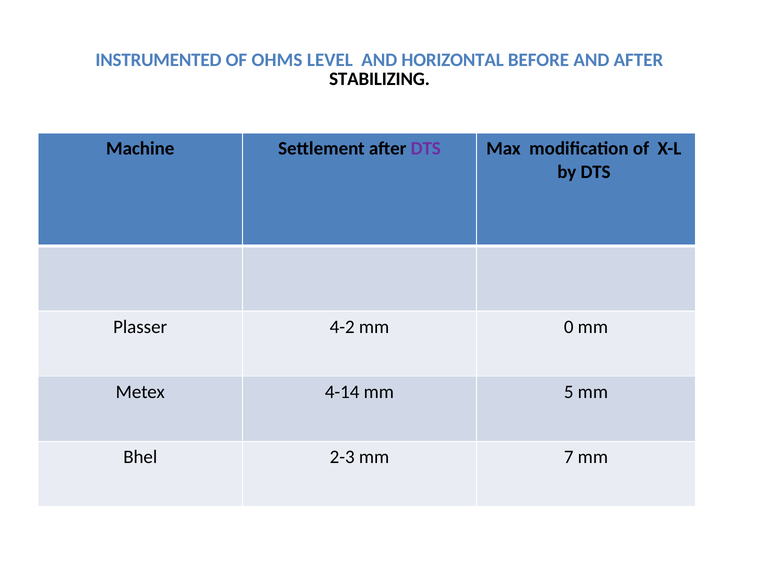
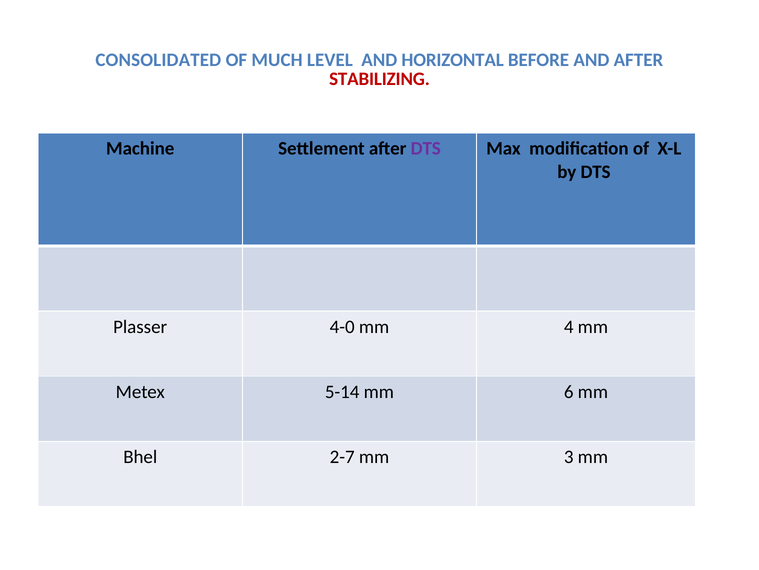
INSTRUMENTED: INSTRUMENTED -> CONSOLIDATED (158, 60)
OHMS: OHMS -> MUCH (277, 60)
STABILIZING colour: black -> red (380, 79)
4-2: 4-2 -> 4-0 (342, 326)
0: 0 -> 4 (569, 326)
4-14: 4-14 -> 5-14 (342, 391)
5: 5 -> 6 (569, 391)
2-3: 2-3 -> 2-7 (342, 456)
7: 7 -> 3 (569, 456)
